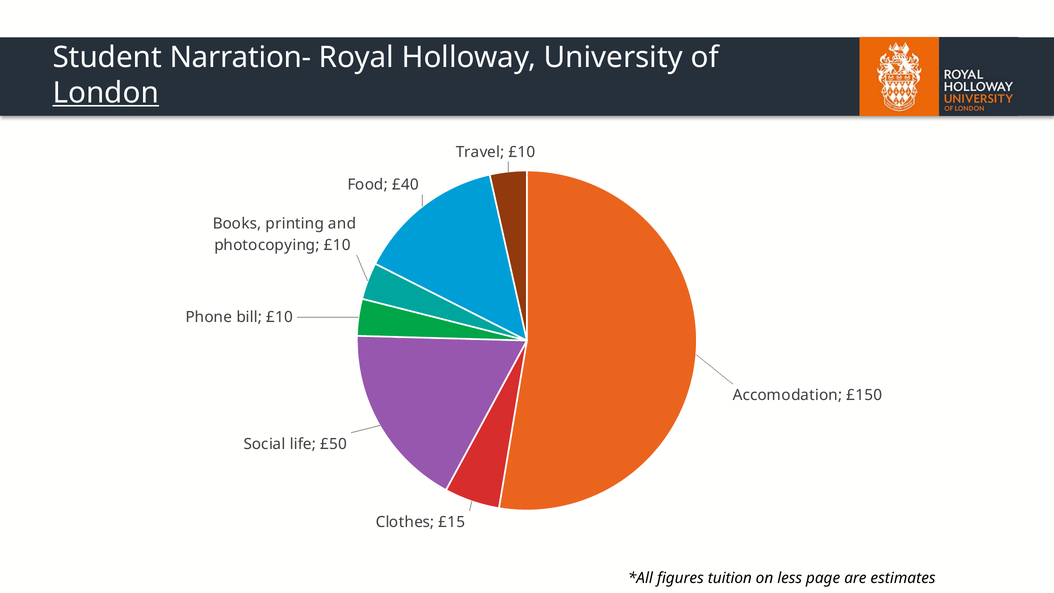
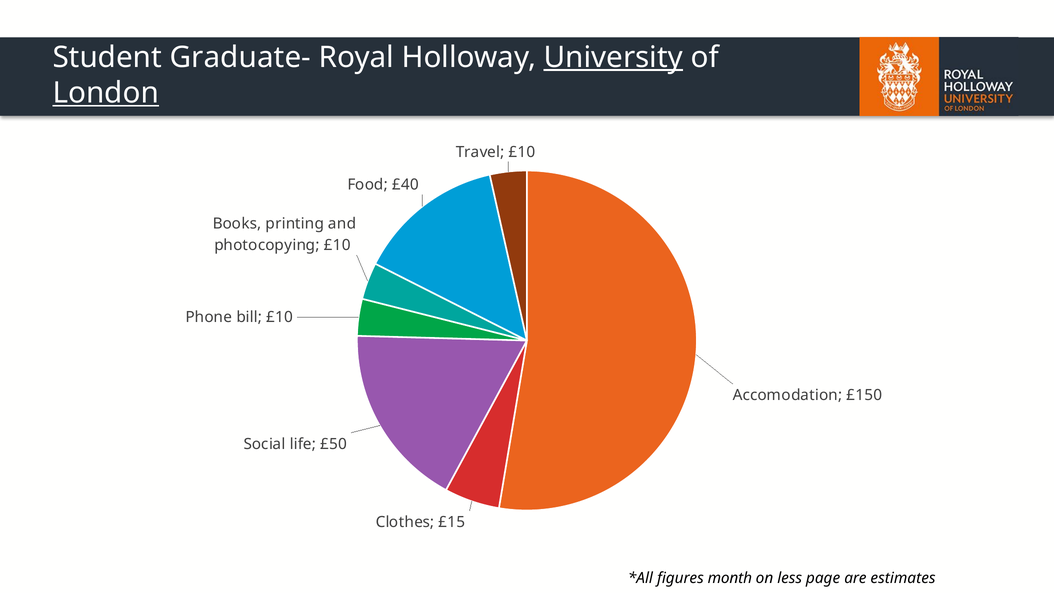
Narration-: Narration- -> Graduate- (240, 57)
University underline: none -> present (613, 57)
tuition: tuition -> month (730, 578)
